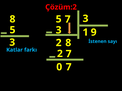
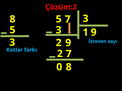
2 8: 8 -> 9 (68, 43)
0 7: 7 -> 8 (69, 67)
